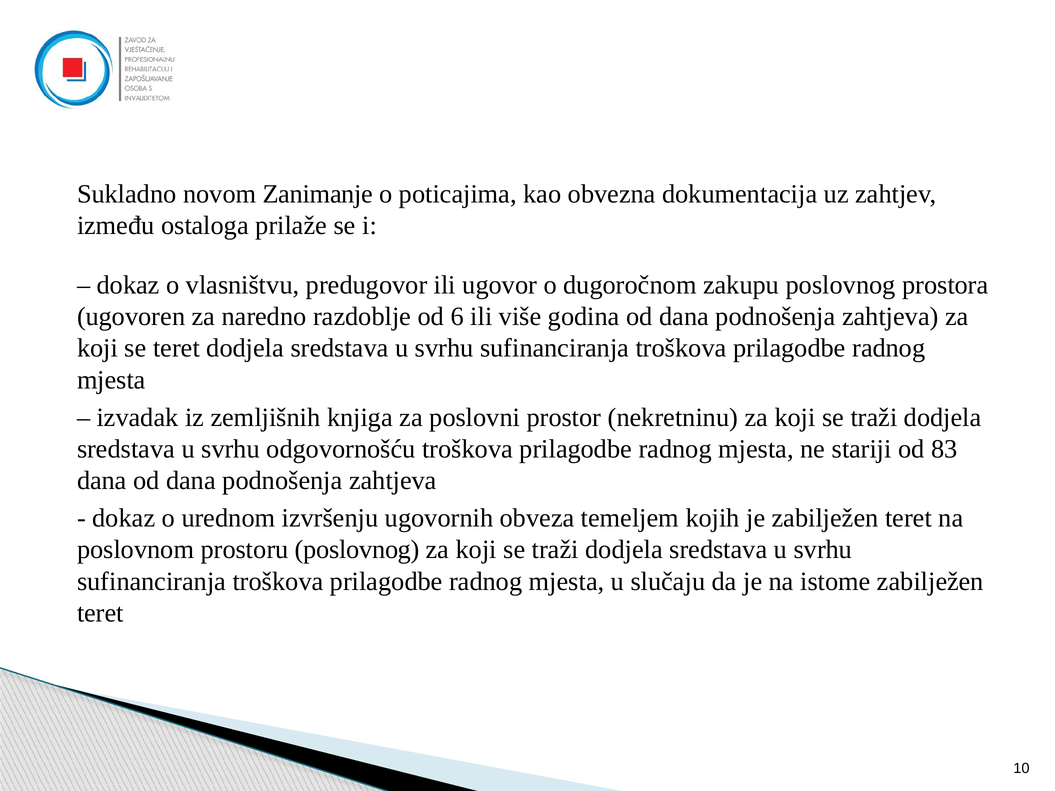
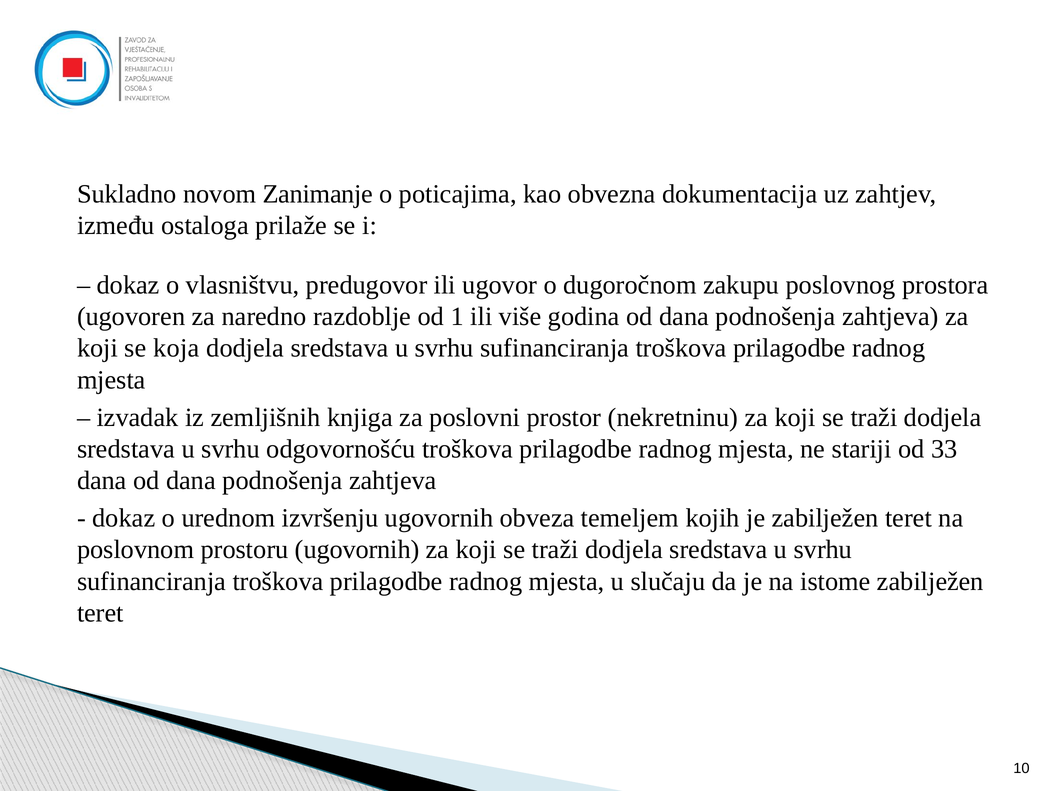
6: 6 -> 1 (457, 317)
se teret: teret -> koja (176, 348)
83: 83 -> 33 (944, 449)
prostoru poslovnog: poslovnog -> ugovornih (357, 550)
